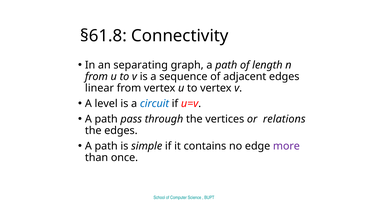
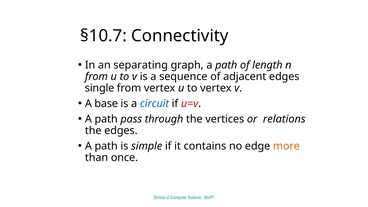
§61.8: §61.8 -> §10.7 (104, 36)
linear: linear -> single (100, 88)
level: level -> base (106, 104)
more colour: purple -> orange (286, 146)
